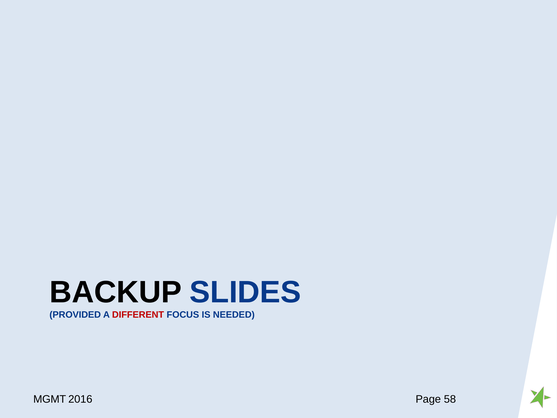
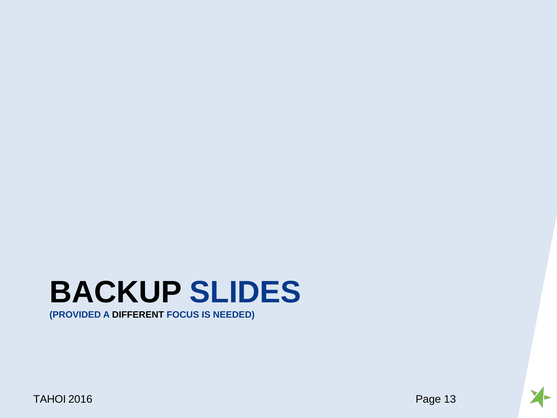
DIFFERENT colour: red -> black (138, 315)
MGMT: MGMT -> TAHOI (50, 399)
58: 58 -> 13 (450, 399)
